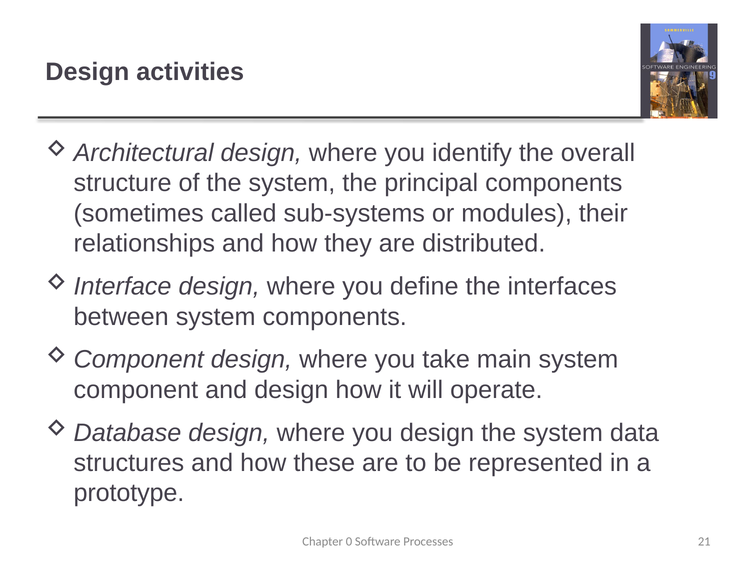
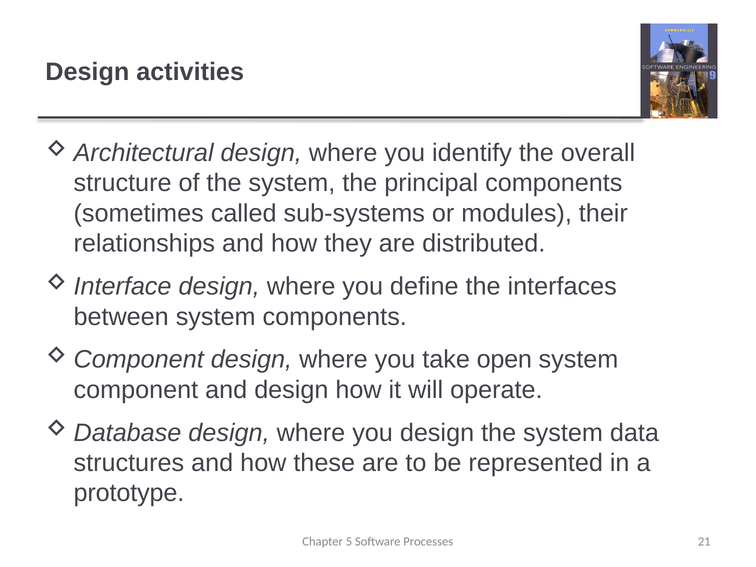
main: main -> open (504, 360)
0: 0 -> 5 (349, 541)
